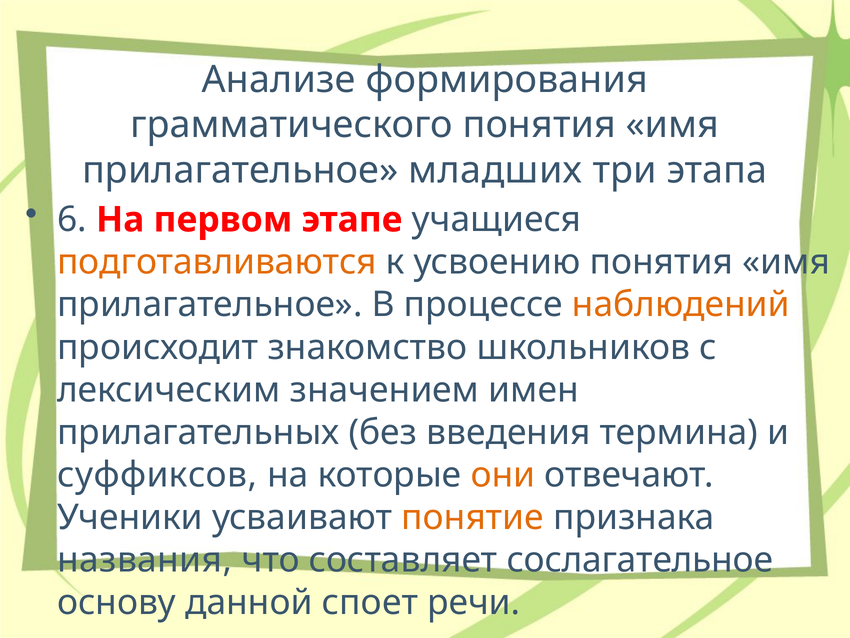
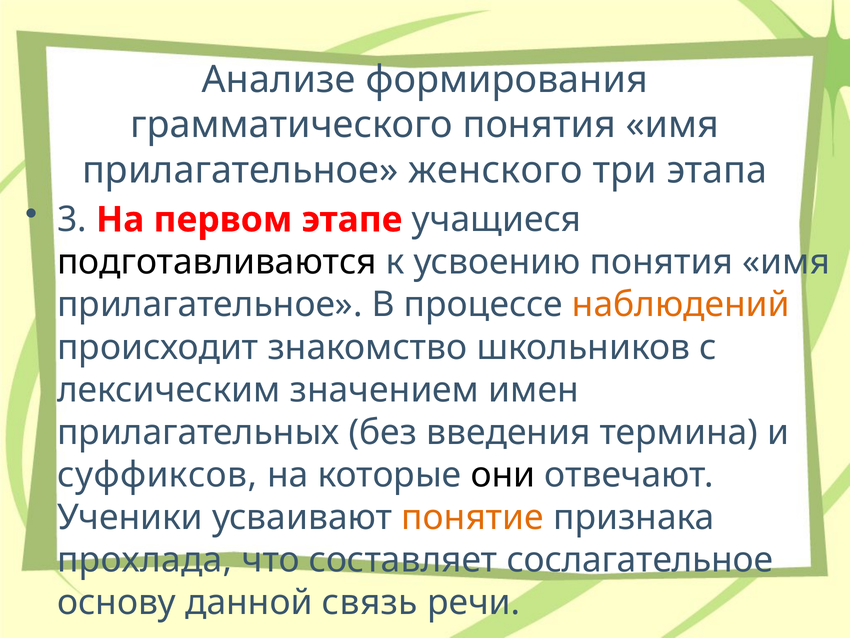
младших: младших -> женского (495, 170)
6: 6 -> 3 (72, 220)
подготавливаются colour: orange -> black (217, 262)
они colour: orange -> black (503, 475)
названия: названия -> прохлада (145, 560)
споет: споет -> связь (370, 602)
